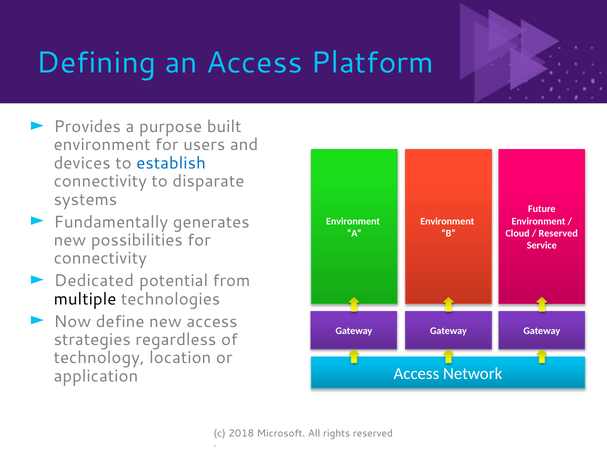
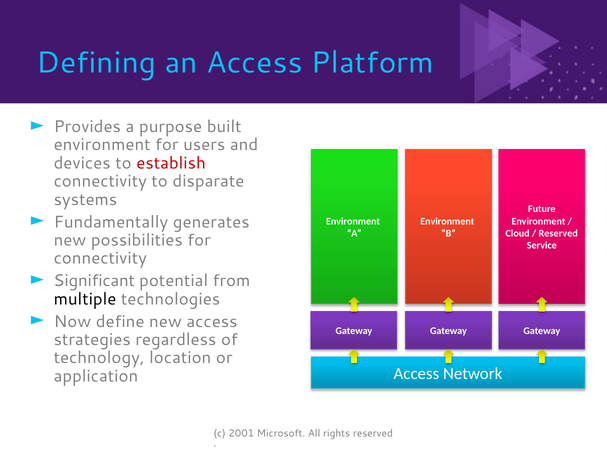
establish colour: blue -> red (171, 163)
Dedicated: Dedicated -> Significant (94, 281)
2018: 2018 -> 2001 (241, 434)
